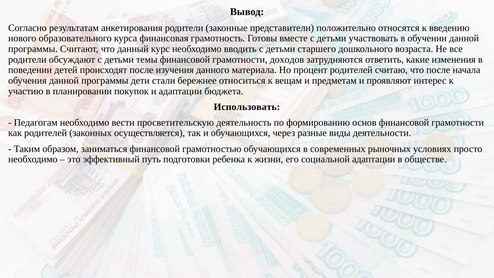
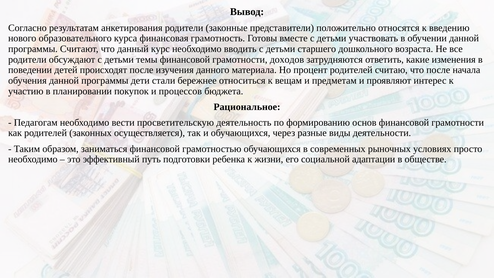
и адаптации: адаптации -> процессов (180, 91)
Использовать: Использовать -> Рациональное (247, 107)
